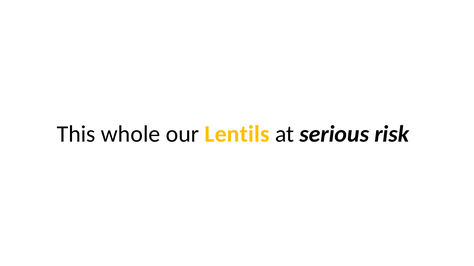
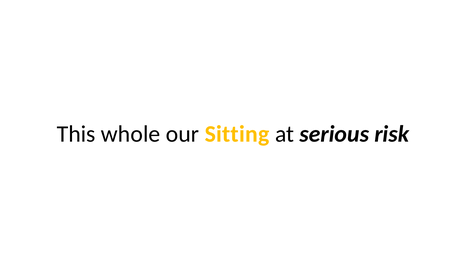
Lentils: Lentils -> Sitting (237, 134)
